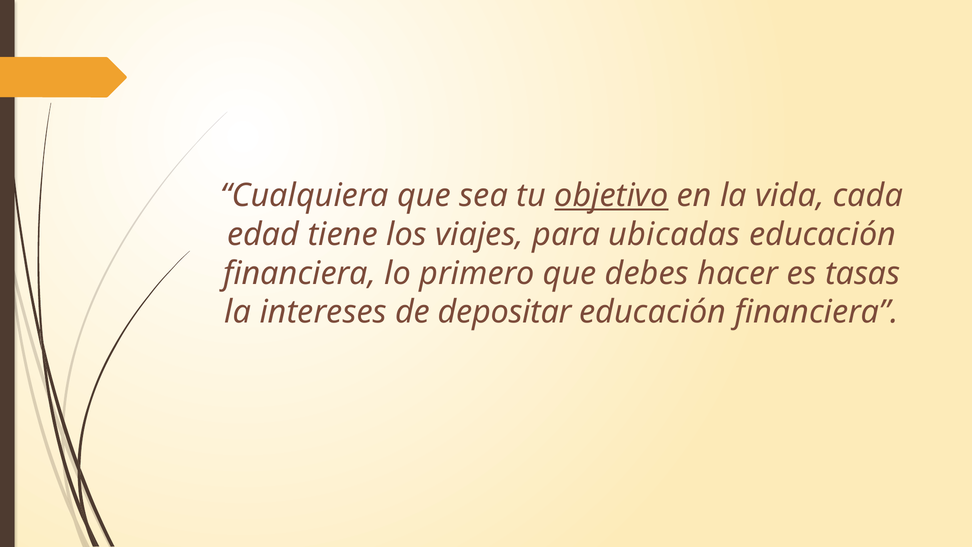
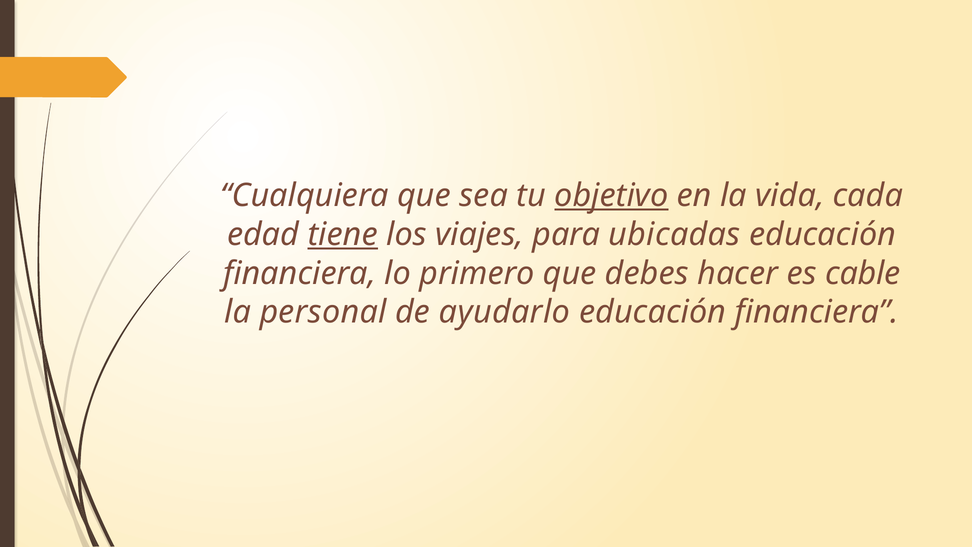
tiene underline: none -> present (343, 234)
tasas: tasas -> cable (863, 273)
intereses: intereses -> personal (323, 312)
depositar: depositar -> ayudarlo (505, 312)
